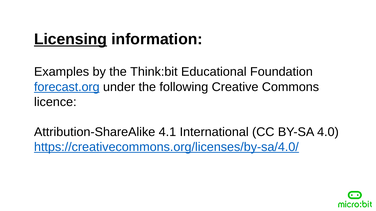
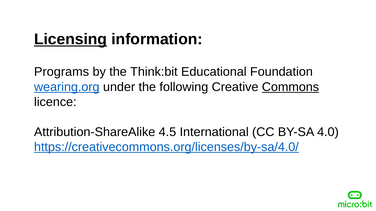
Examples: Examples -> Programs (62, 72)
forecast.org: forecast.org -> wearing.org (67, 87)
Commons underline: none -> present (290, 87)
4.1: 4.1 -> 4.5 (167, 132)
